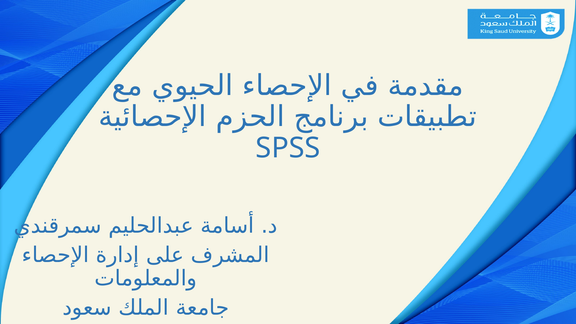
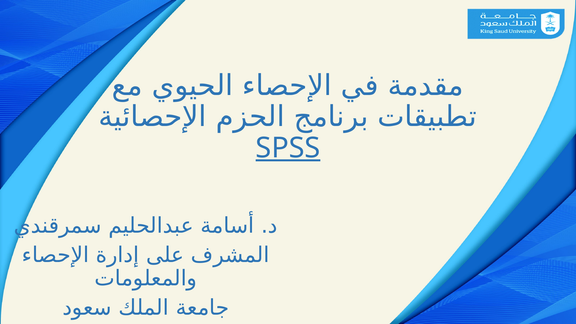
SPSS underline: none -> present (288, 148)
